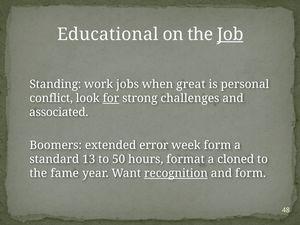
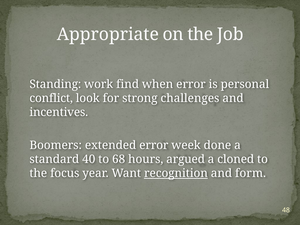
Educational: Educational -> Appropriate (108, 34)
Job underline: present -> none (230, 34)
jobs: jobs -> find (128, 84)
when great: great -> error (191, 84)
for underline: present -> none (111, 98)
associated: associated -> incentives (59, 112)
week form: form -> done (217, 145)
13: 13 -> 40 (89, 159)
50: 50 -> 68 (119, 159)
format: format -> argued (186, 159)
fame: fame -> focus (65, 173)
